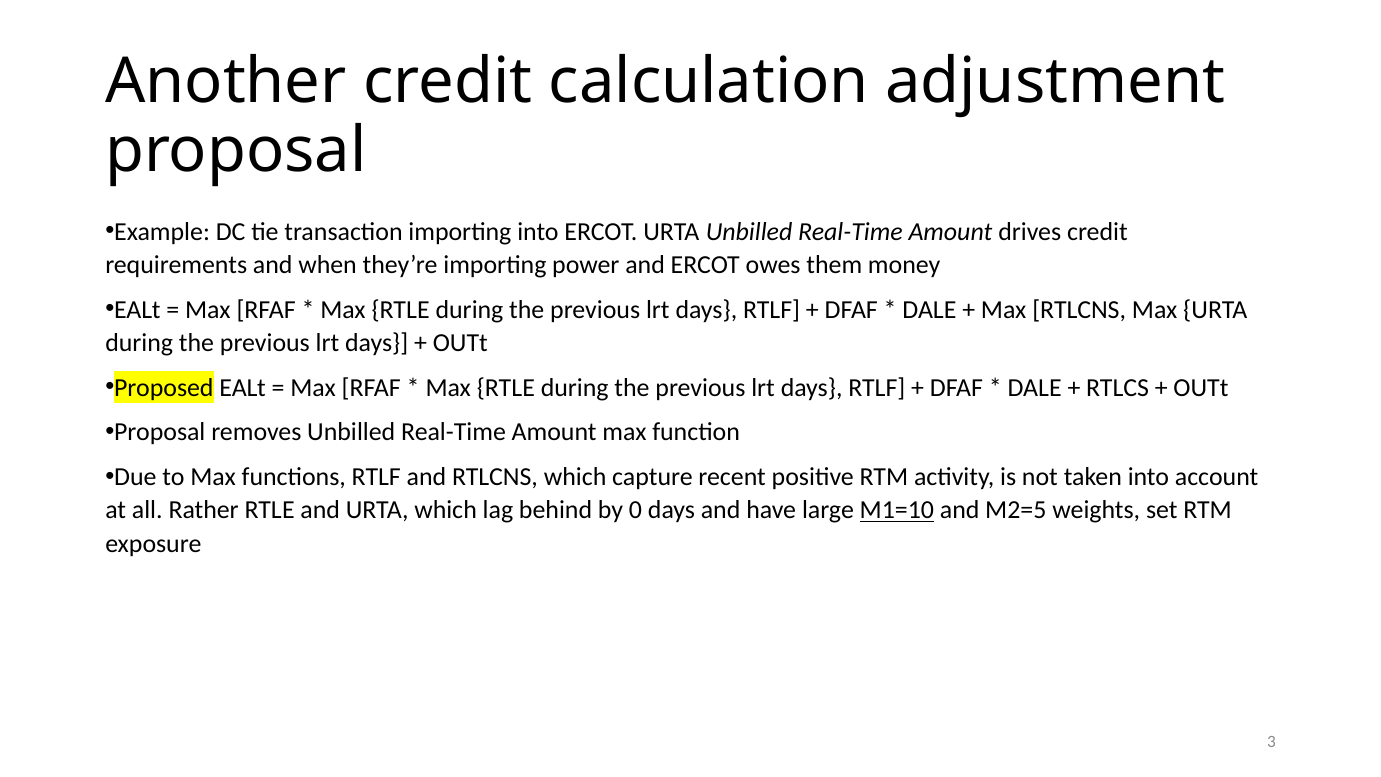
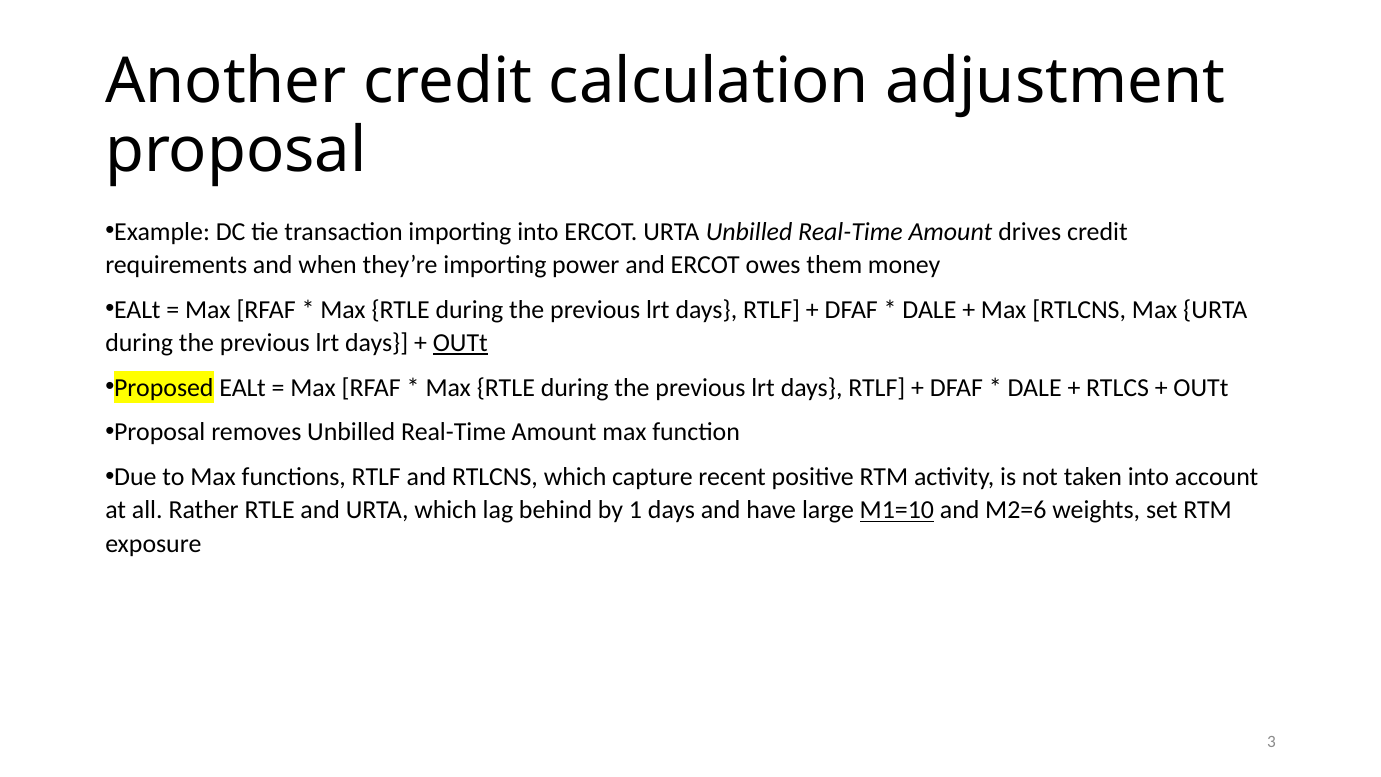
OUTt underline: none -> present (460, 343)
0: 0 -> 1 (635, 510)
M2=5: M2=5 -> M2=6 (1016, 510)
